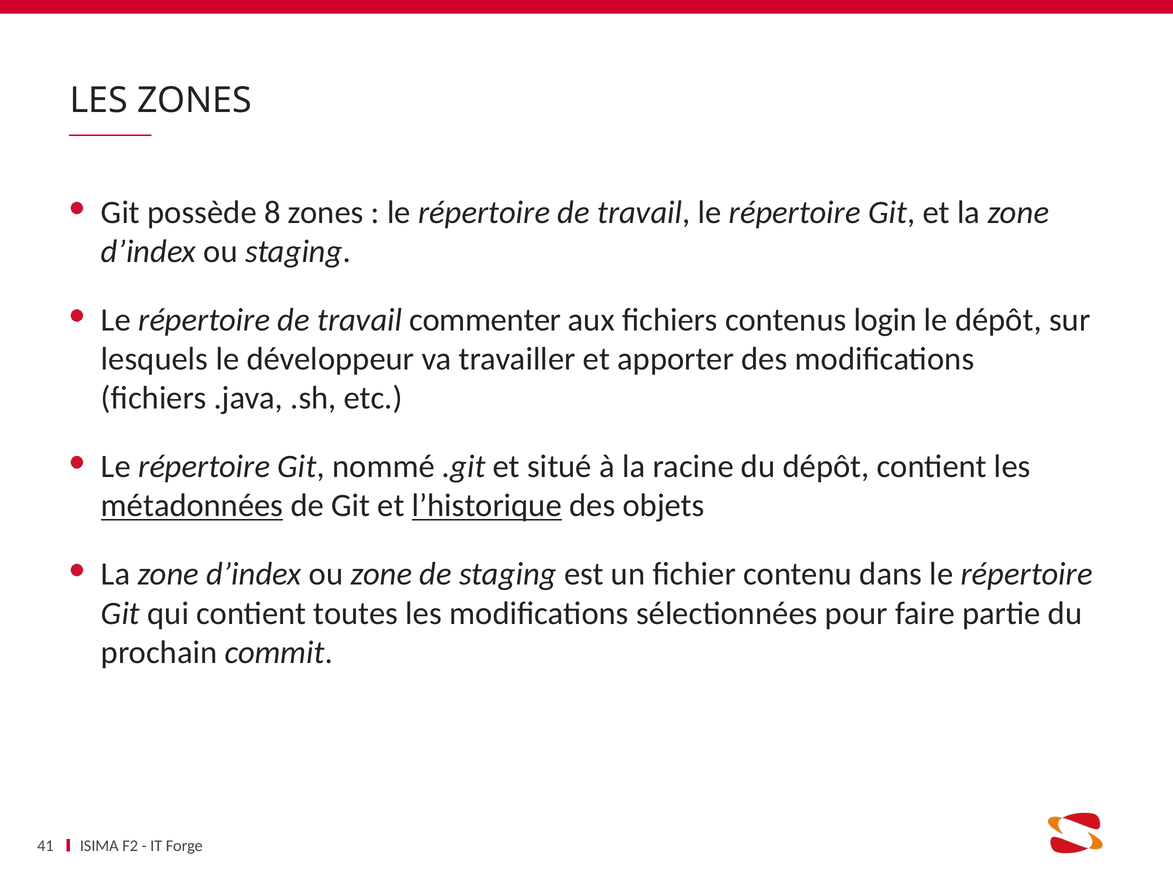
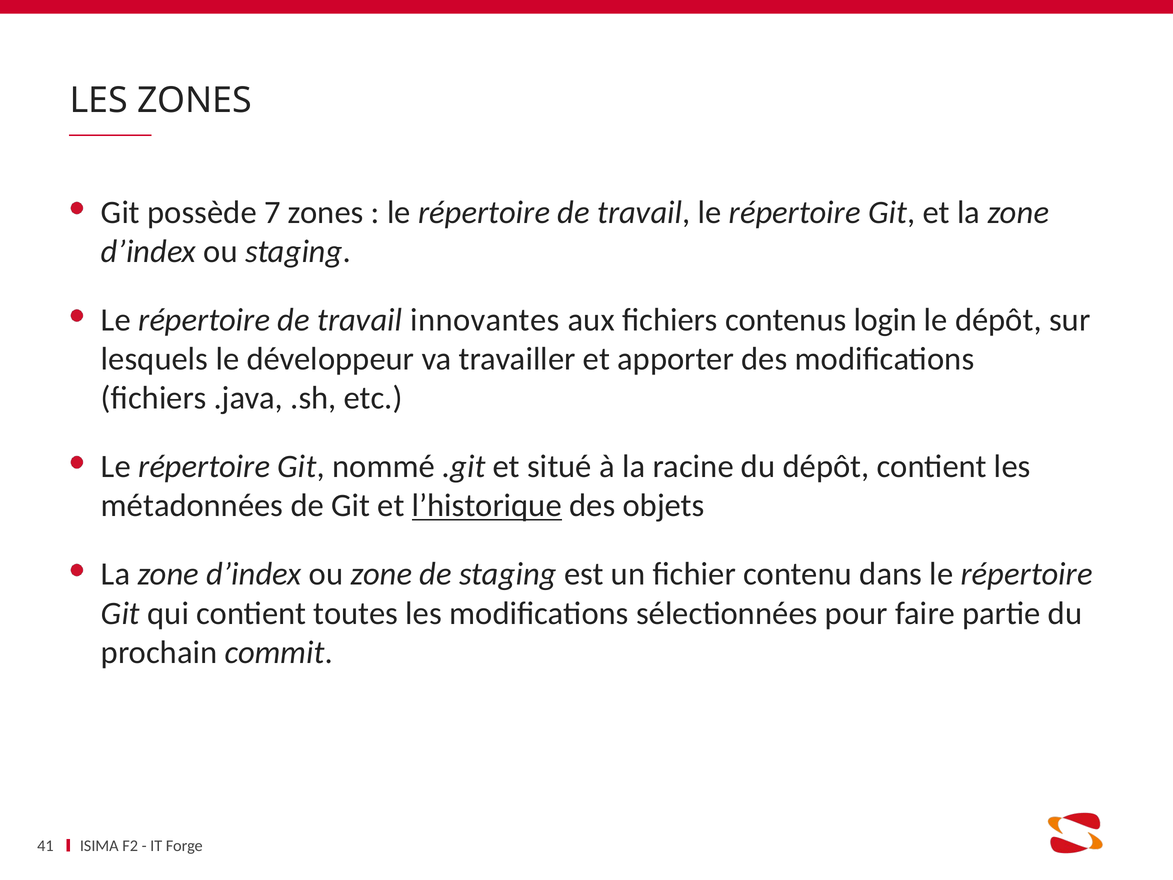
8: 8 -> 7 (272, 212)
commenter: commenter -> innovantes (485, 320)
métadonnées underline: present -> none (192, 506)
